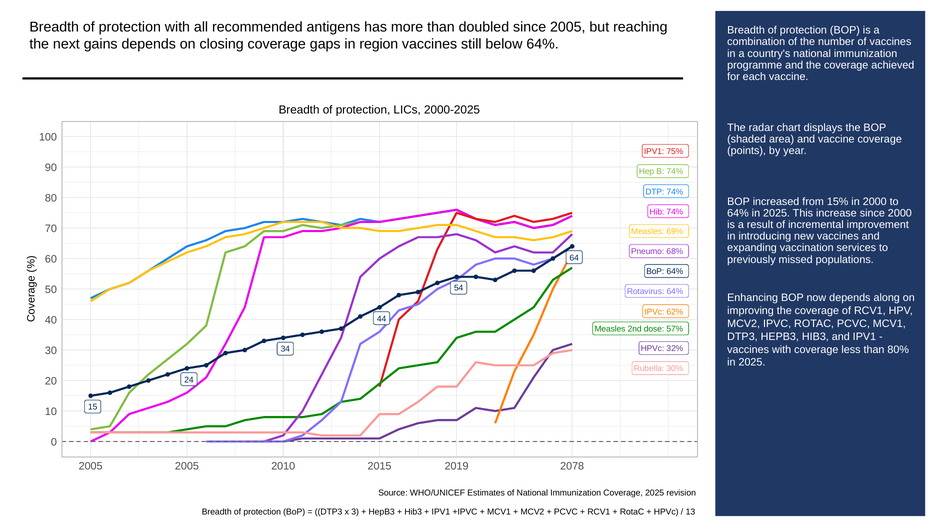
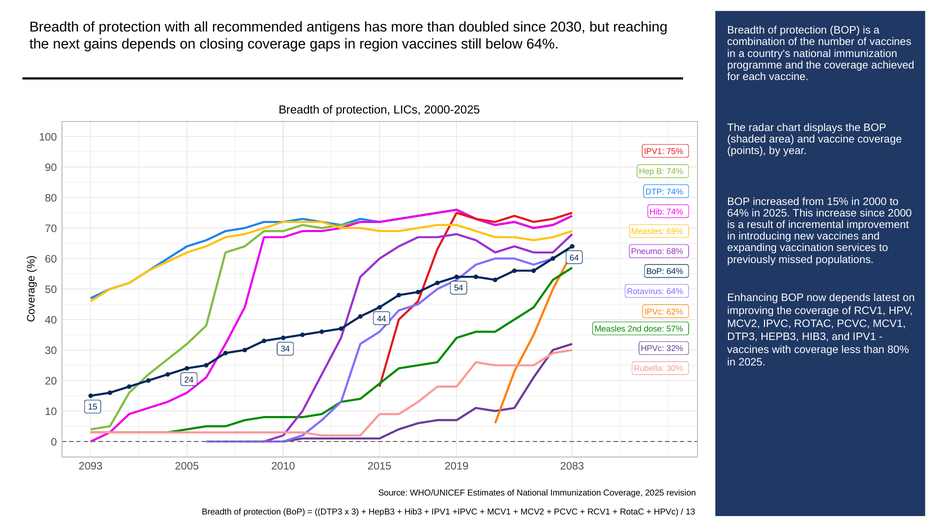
since 2005: 2005 -> 2030 (568, 27)
along: along -> latest (887, 298)
2005: 2005 -> 2093 (91, 466)
2078: 2078 -> 2083 (572, 466)
